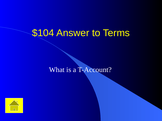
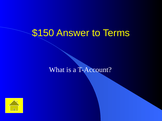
$104: $104 -> $150 (43, 33)
